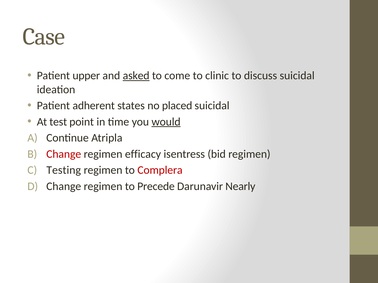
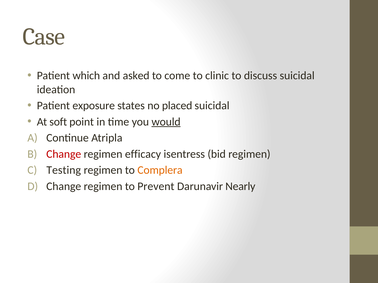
upper: upper -> which (86, 76)
asked underline: present -> none (136, 76)
adherent: adherent -> exposure (94, 106)
test: test -> soft (58, 122)
Complera colour: red -> orange (160, 170)
Precede: Precede -> Prevent (156, 187)
